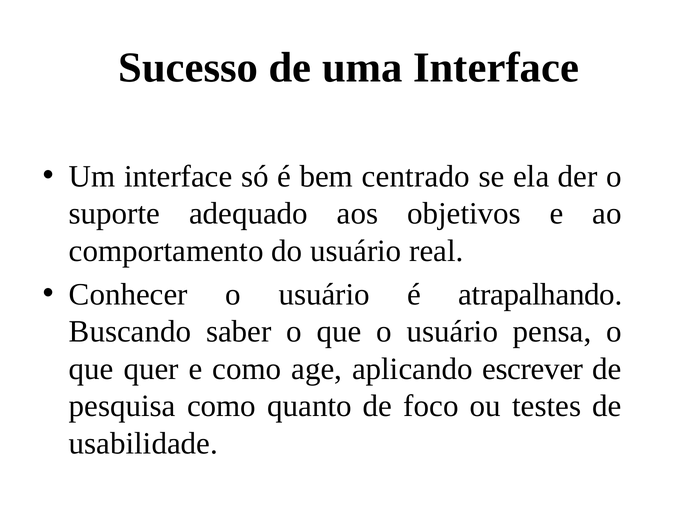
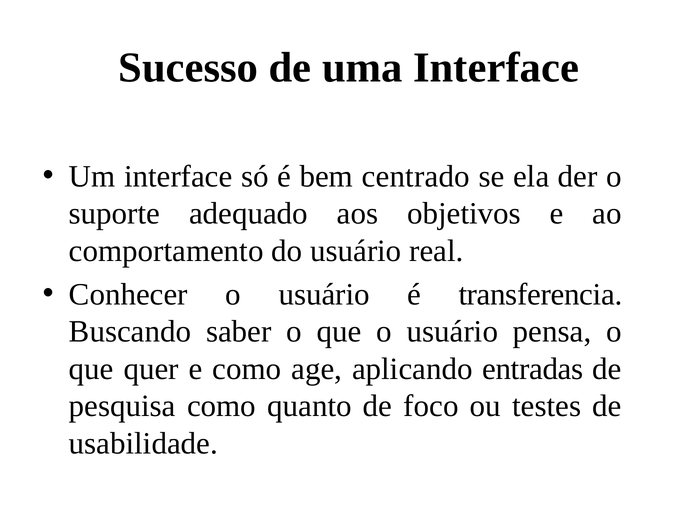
atrapalhando: atrapalhando -> transferencia (540, 294)
escrever: escrever -> entradas (533, 368)
